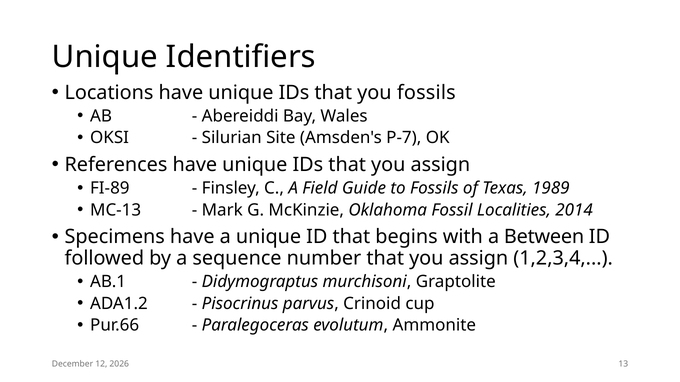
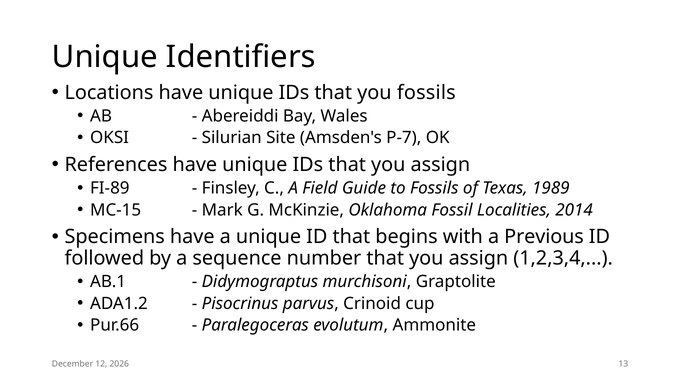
MC-13: MC-13 -> MC-15 (116, 210)
Between: Between -> Previous (544, 237)
